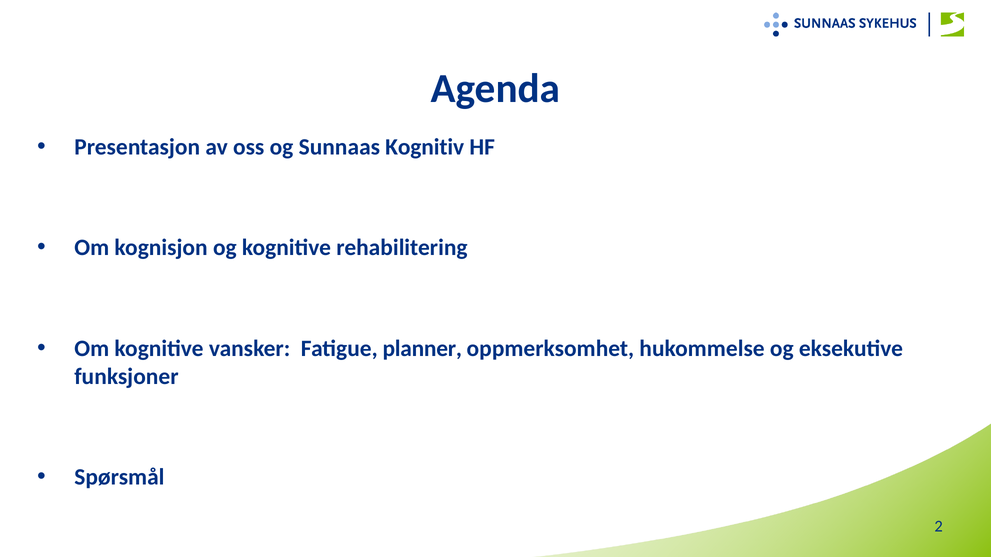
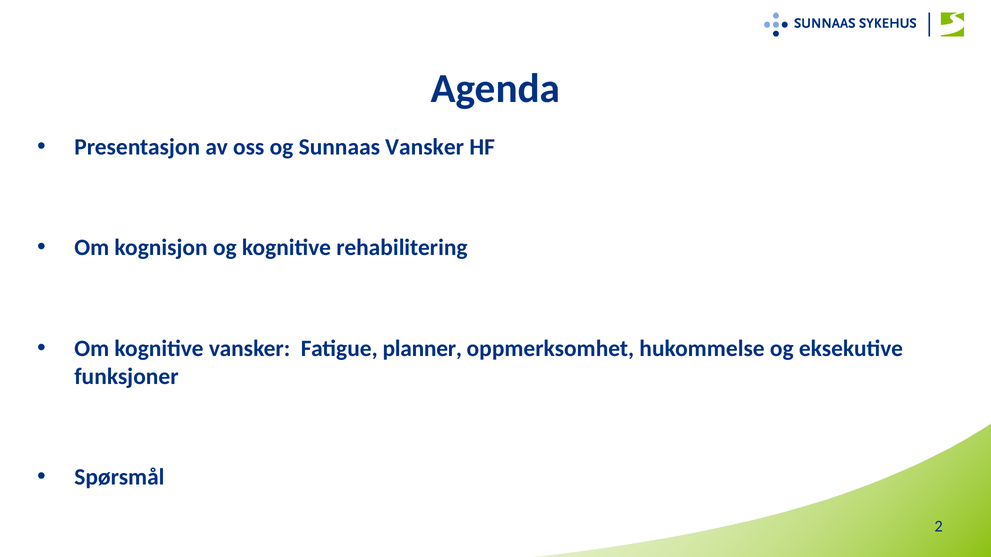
Sunnaas Kognitiv: Kognitiv -> Vansker (425, 147)
